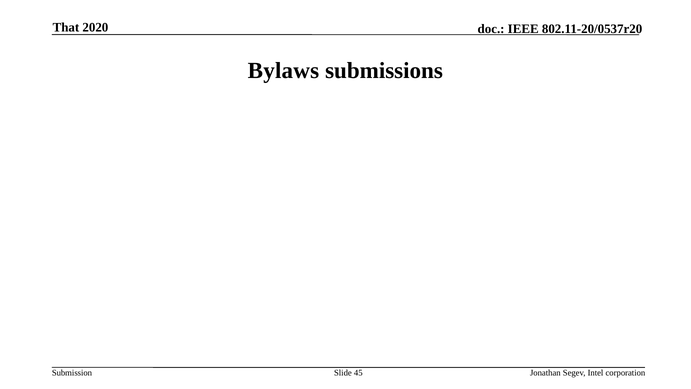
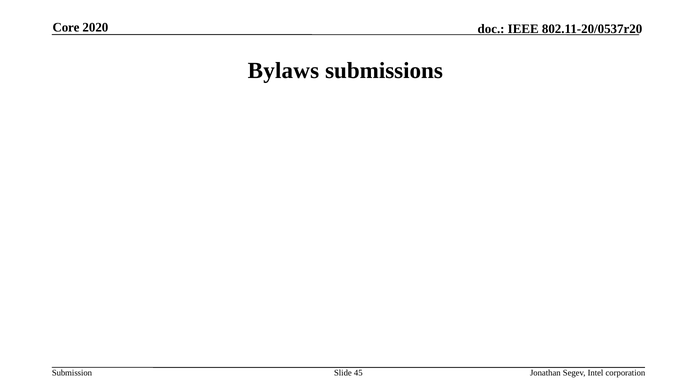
That: That -> Core (66, 27)
